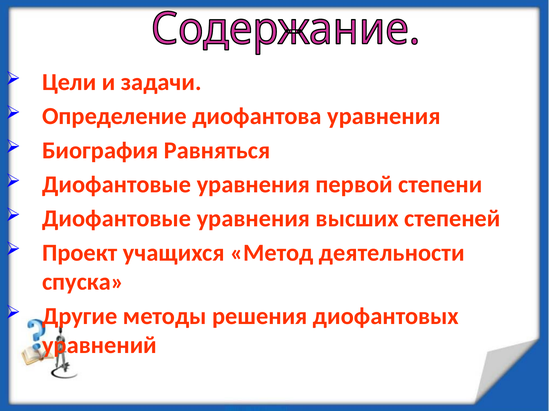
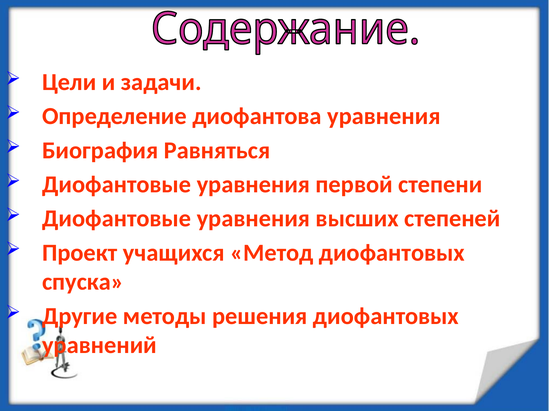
Метод деятельности: деятельности -> диофантовых (392, 253)
